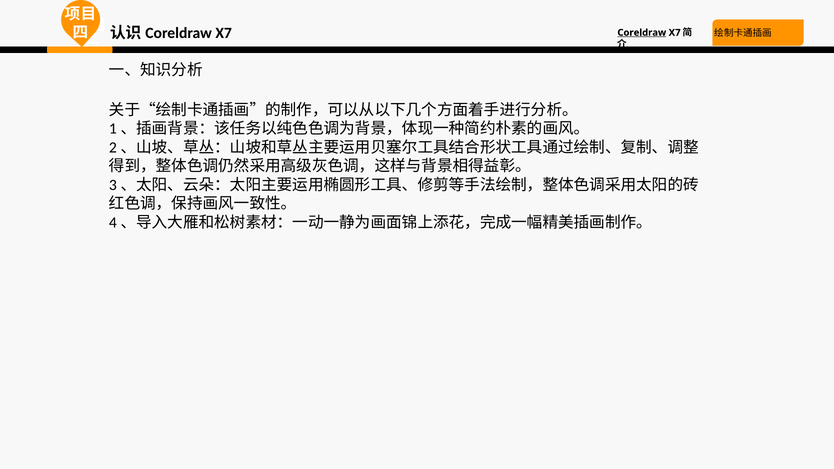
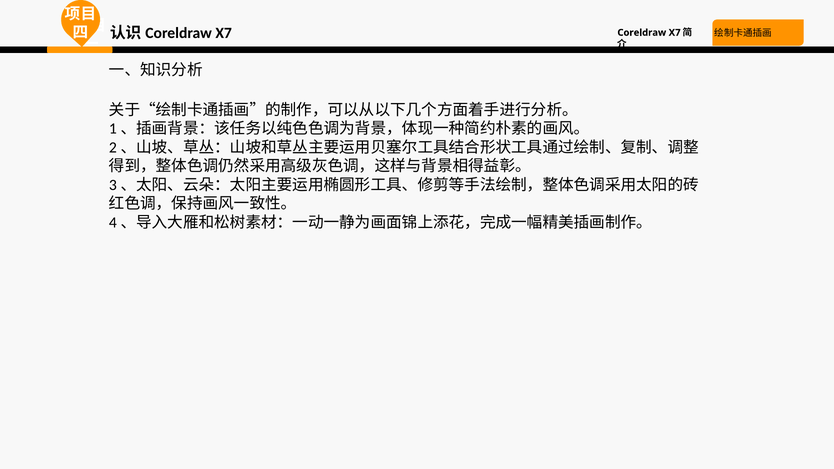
Coreldraw underline: present -> none (642, 33)
